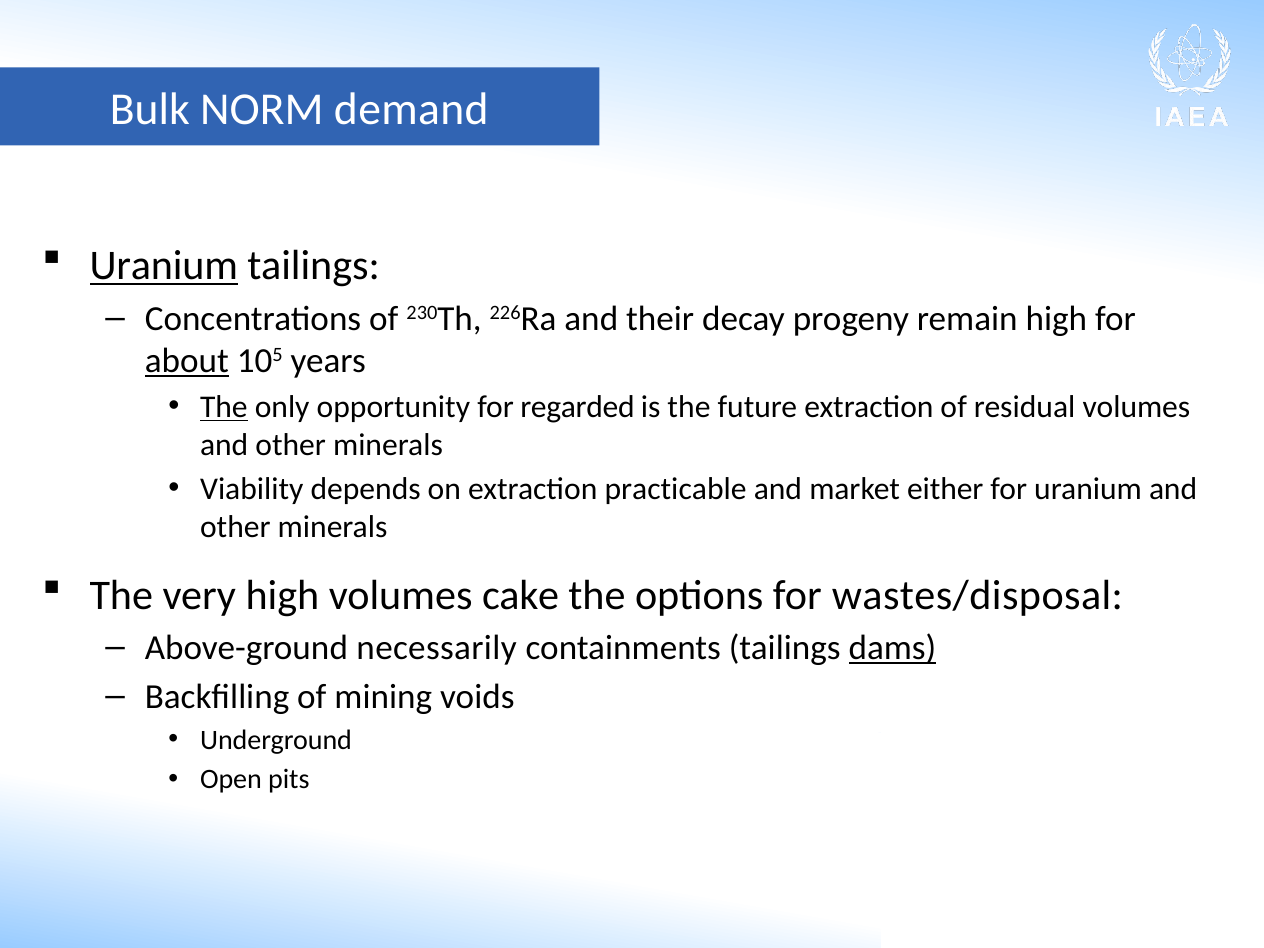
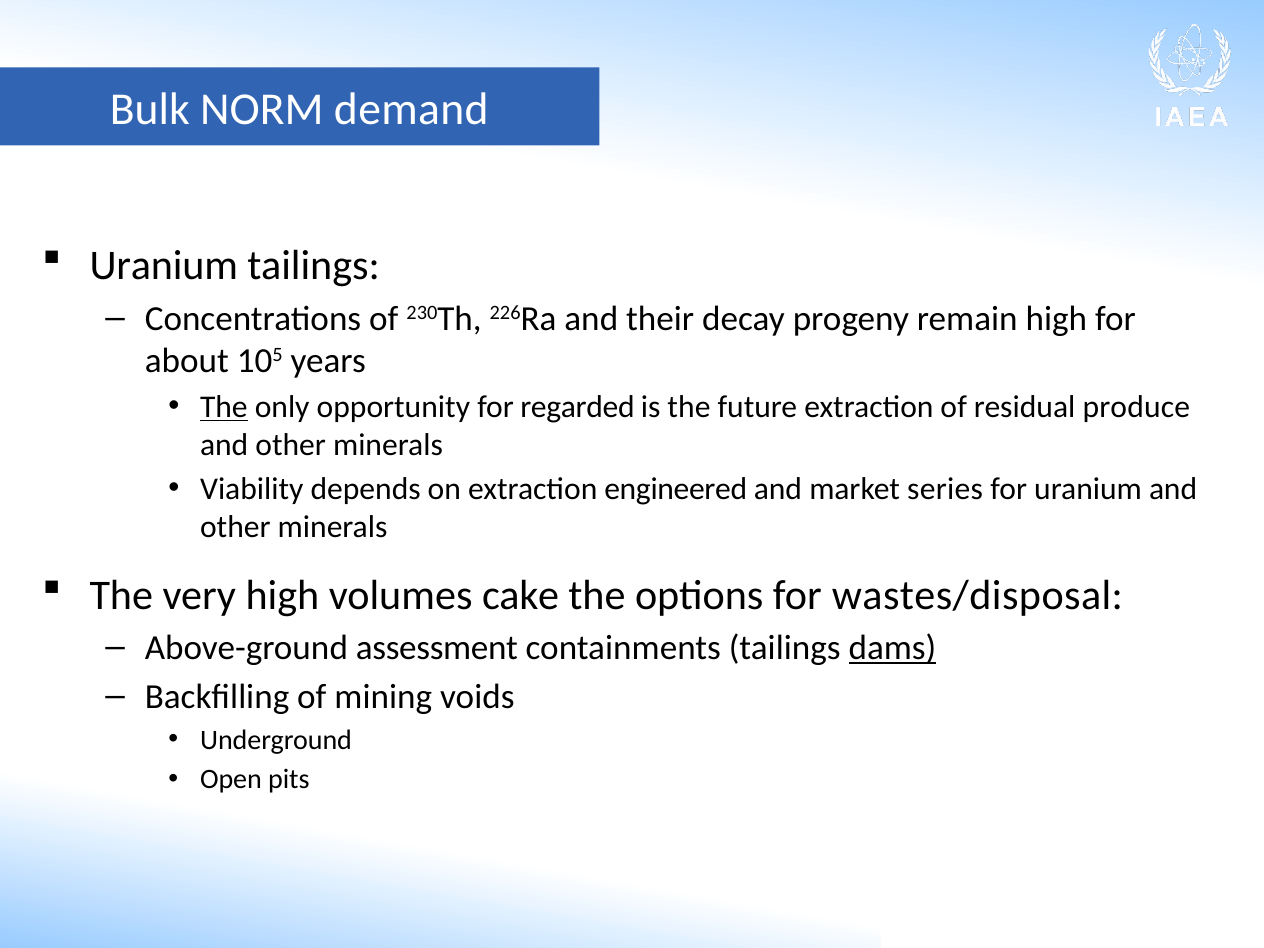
Uranium underline: present -> none (164, 266)
about underline: present -> none (187, 361)
residual volumes: volumes -> produce (1136, 407)
practicable: practicable -> engineered (676, 489)
either: either -> series (945, 489)
necessarily: necessarily -> assessment (437, 648)
